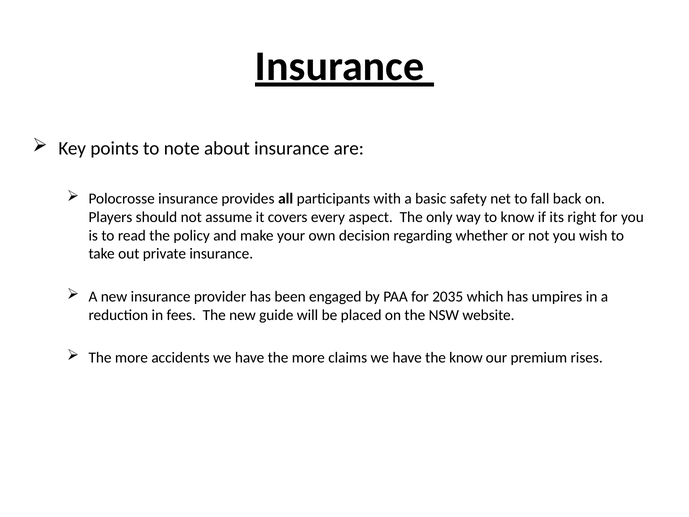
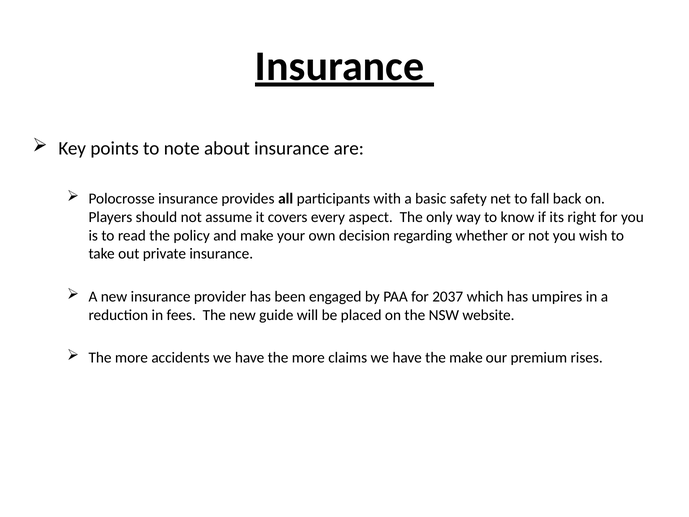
2035: 2035 -> 2037 (448, 297)
the know: know -> make (466, 358)
